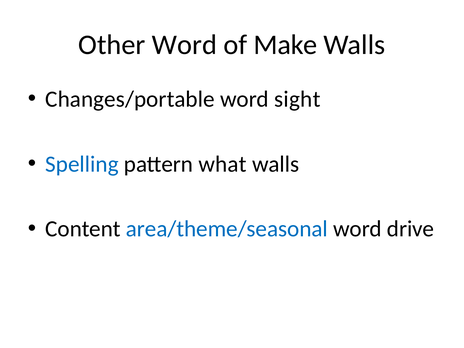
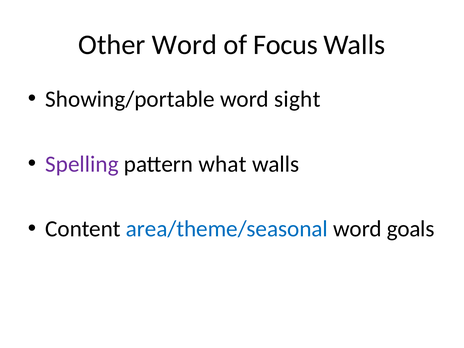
Make: Make -> Focus (285, 45)
Changes/portable: Changes/portable -> Showing/portable (130, 99)
Spelling colour: blue -> purple (82, 164)
drive: drive -> goals (411, 229)
